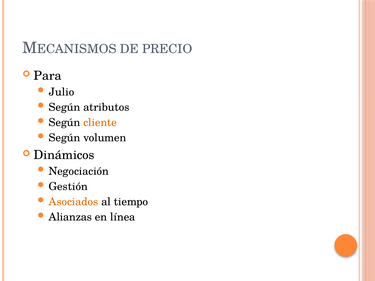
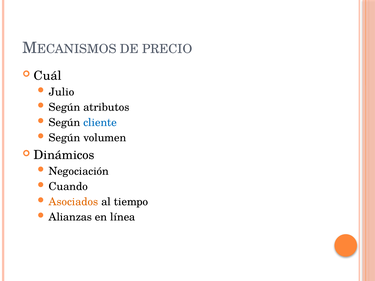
Para: Para -> Cuál (48, 76)
cliente colour: orange -> blue (100, 123)
Gestión: Gestión -> Cuando (68, 187)
